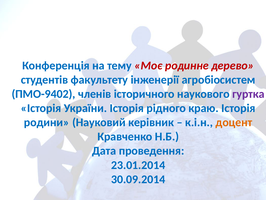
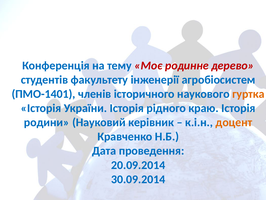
ПМО-9402: ПМО-9402 -> ПМО-1401 (43, 94)
гуртка colour: purple -> orange (248, 94)
23.01.2014: 23.01.2014 -> 20.09.2014 (138, 165)
